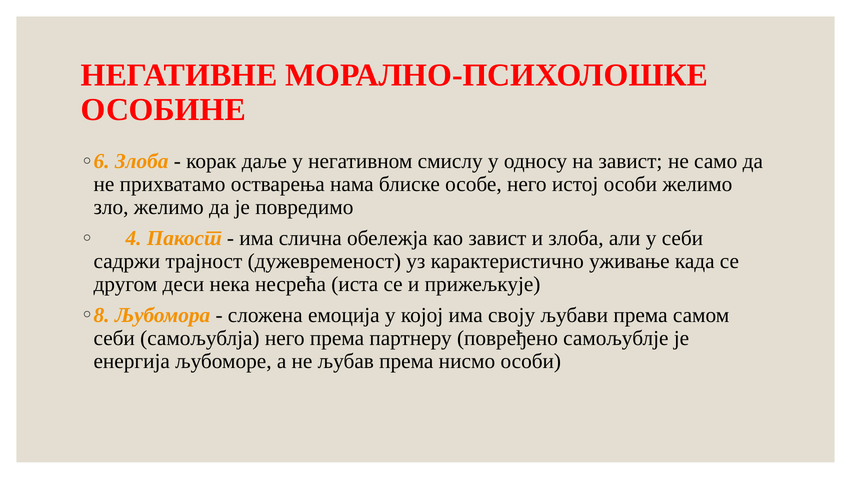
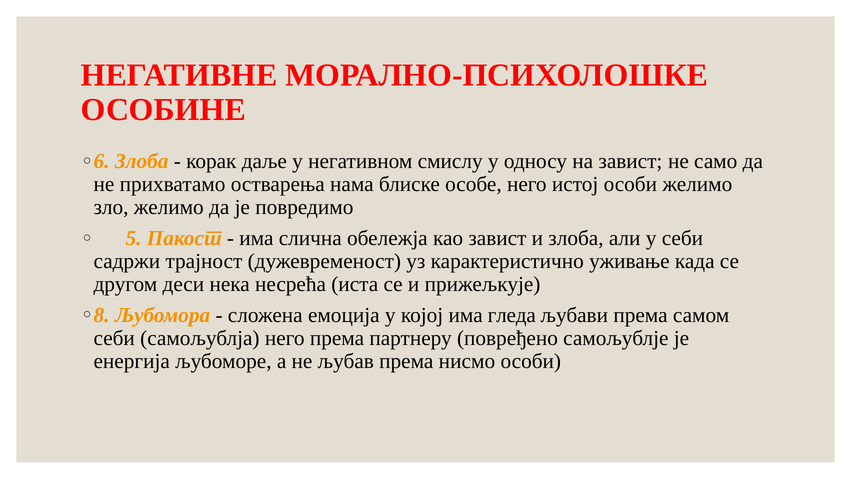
4: 4 -> 5 (133, 238)
своју: своју -> гледа (512, 315)
